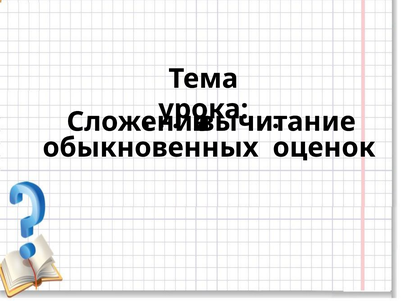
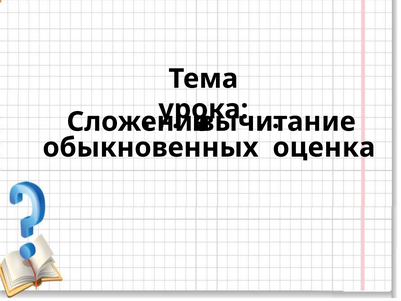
оценок: оценок -> оценка (324, 147)
